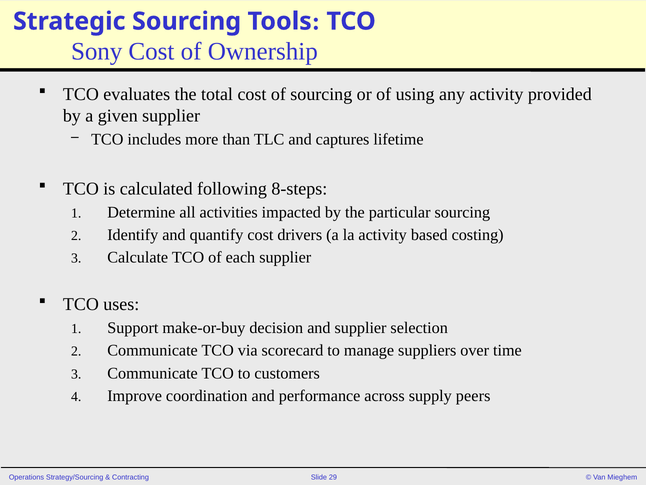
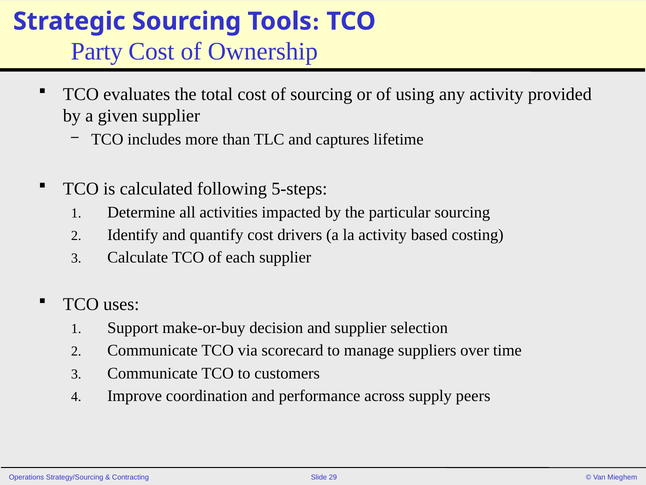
Sony: Sony -> Party (97, 51)
8-steps: 8-steps -> 5-steps (299, 188)
